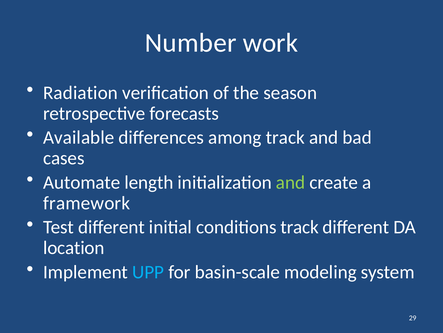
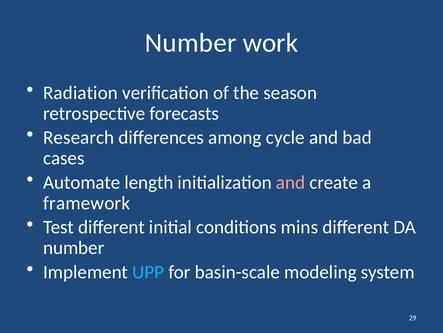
Available: Available -> Research (79, 137)
among track: track -> cycle (285, 137)
and colour: light green -> pink (291, 182)
conditions track: track -> mins (300, 227)
location: location -> number (74, 247)
